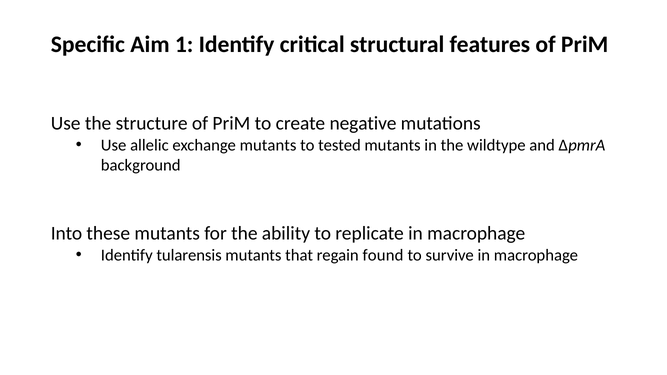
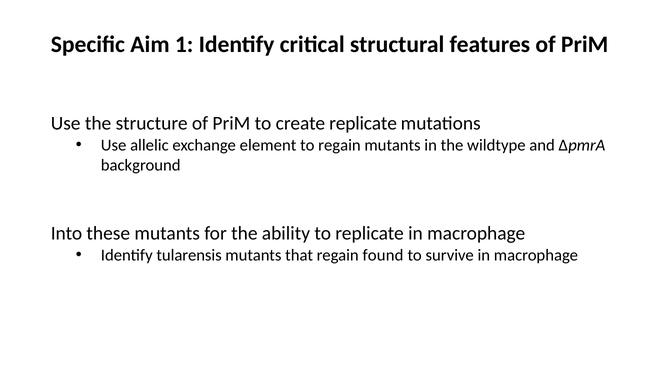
create negative: negative -> replicate (363, 124)
exchange mutants: mutants -> element (268, 145)
to tested: tested -> regain (339, 145)
